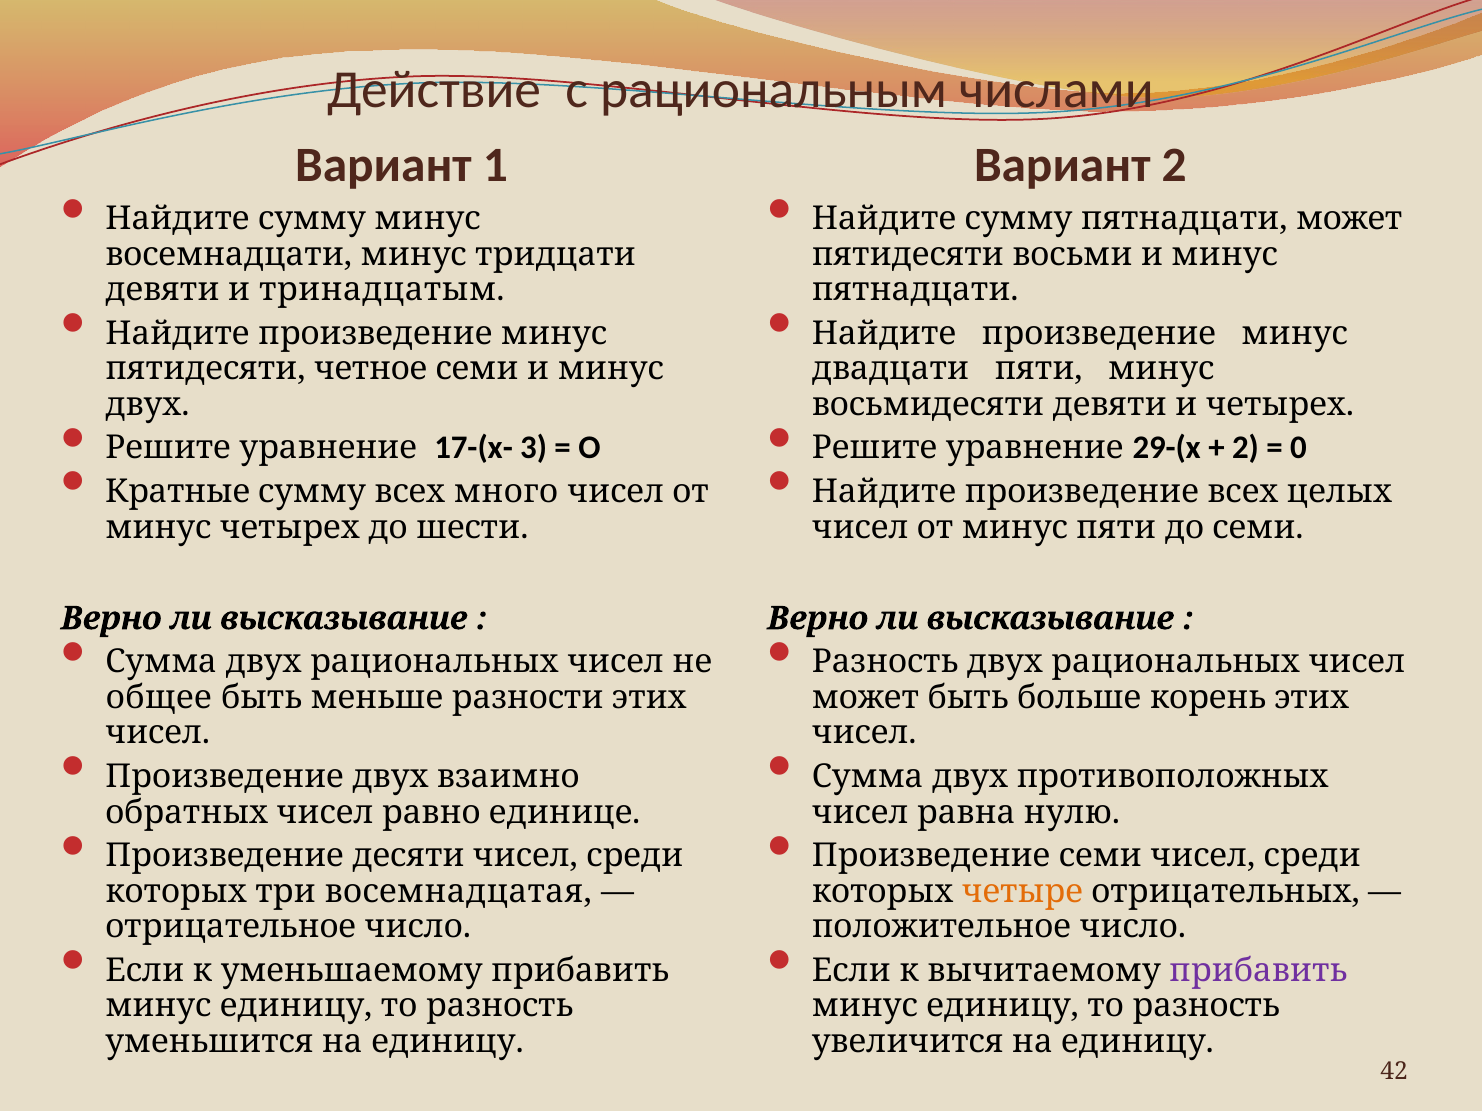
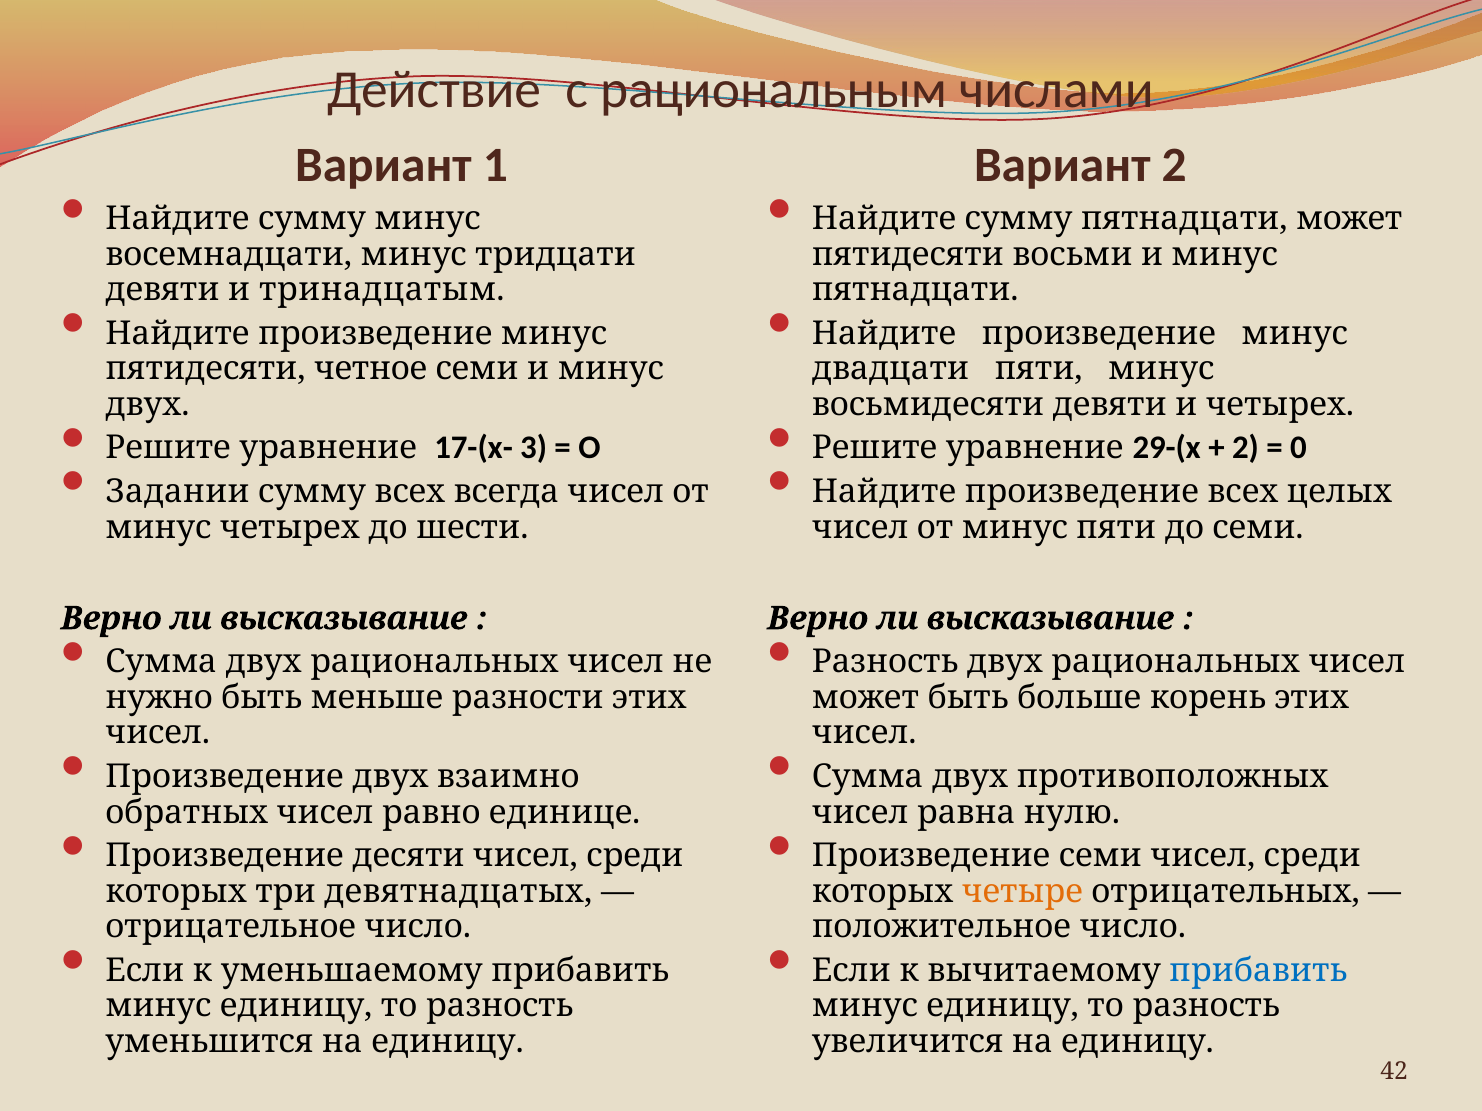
Кратные: Кратные -> Задании (177, 492)
много: много -> всегда (506, 492)
общее: общее -> нужно (159, 698)
восемнадцатая: восемнадцатая -> девятнадцатых (458, 892)
прибавить colour: purple -> blue (1258, 971)
